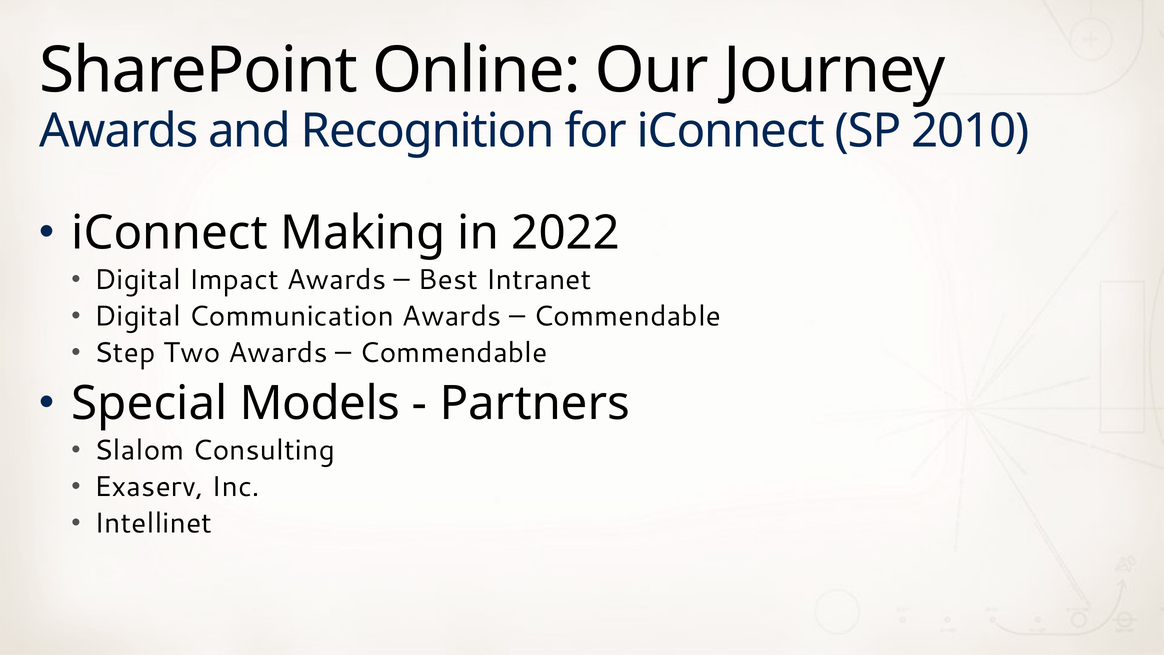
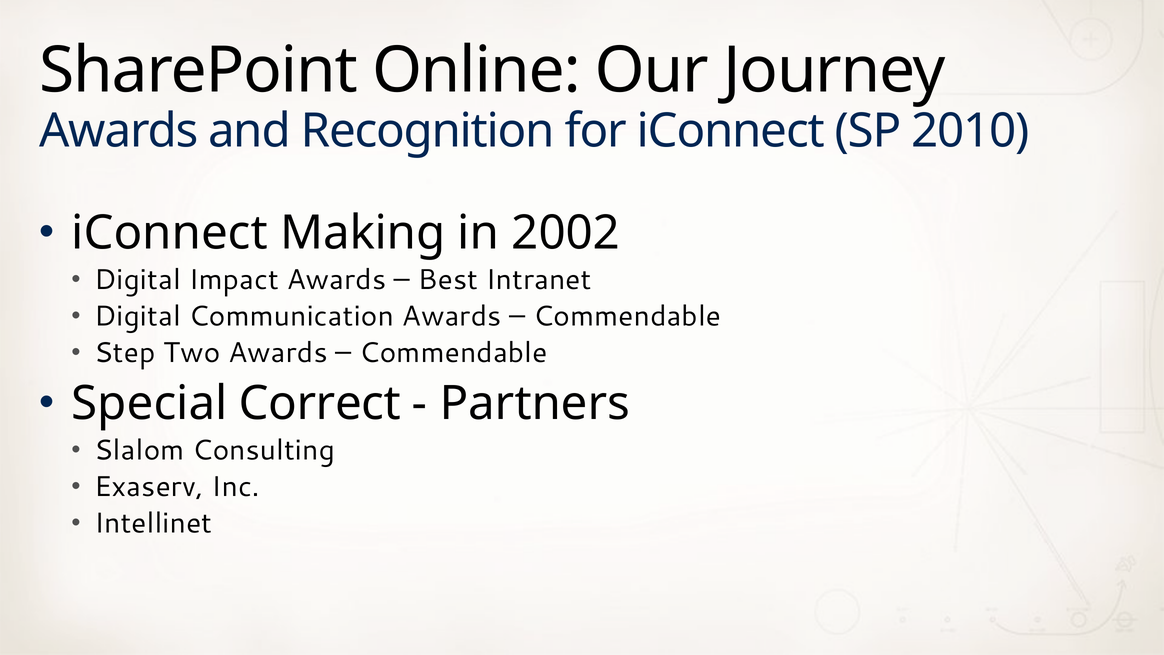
2022: 2022 -> 2002 (566, 233)
Models: Models -> Correct (320, 403)
